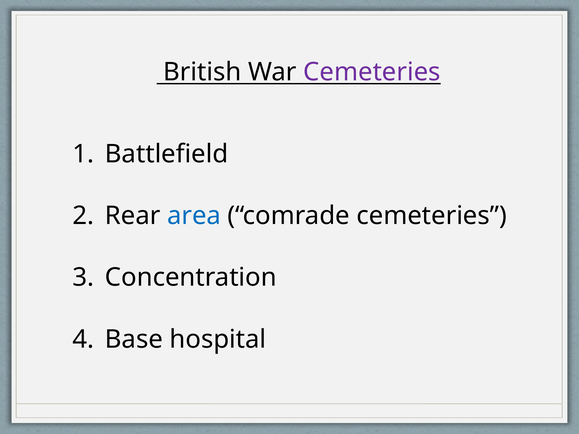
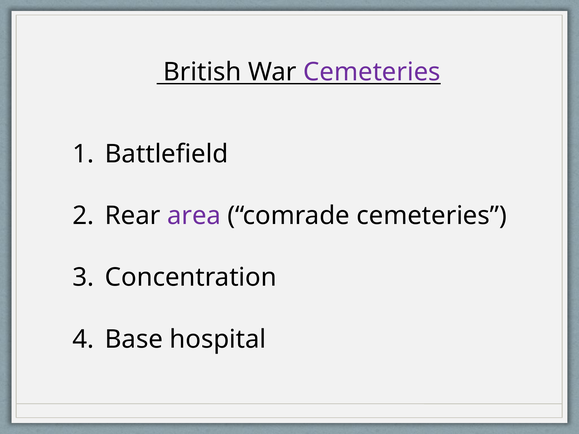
area colour: blue -> purple (194, 216)
